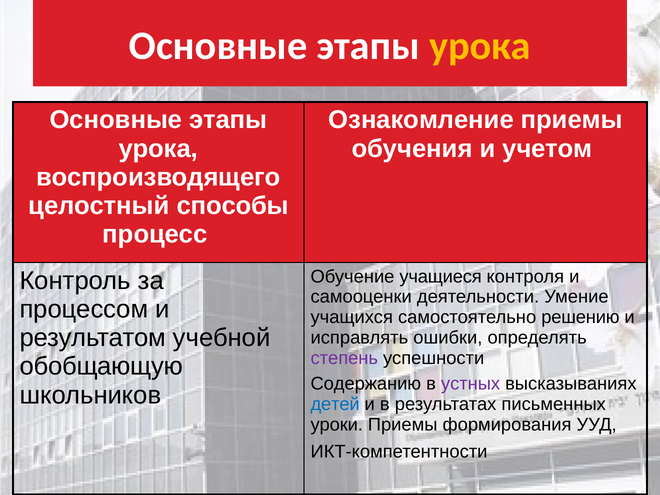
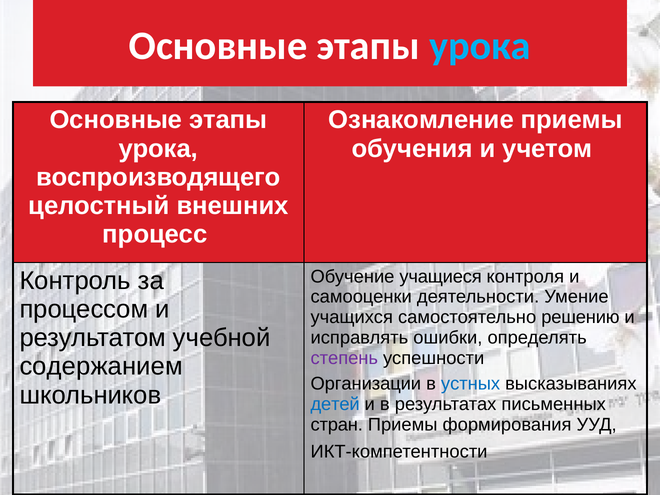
урока colour: yellow -> light blue (480, 46)
способы: способы -> внешних (233, 206)
обобщающую: обобщающую -> содержанием (101, 366)
Содержанию: Содержанию -> Организации (366, 384)
устных colour: purple -> blue (471, 384)
уроки: уроки -> стран (337, 425)
